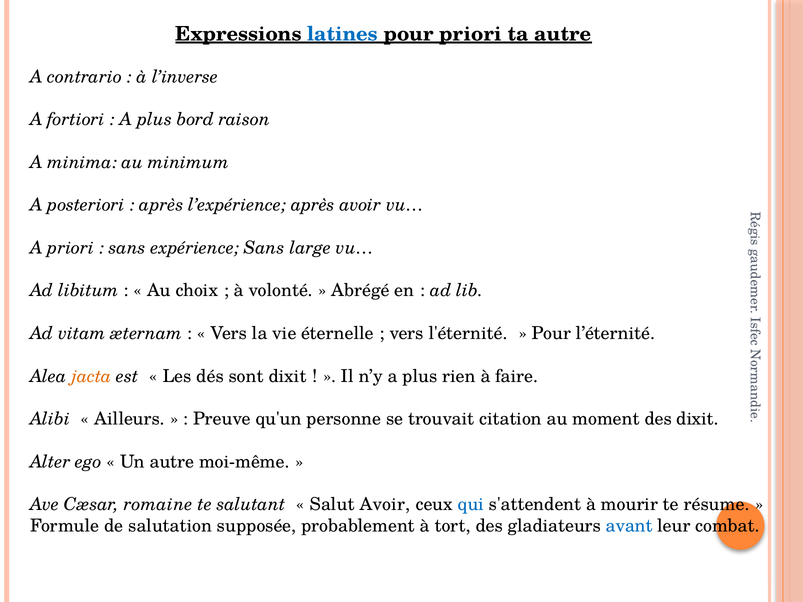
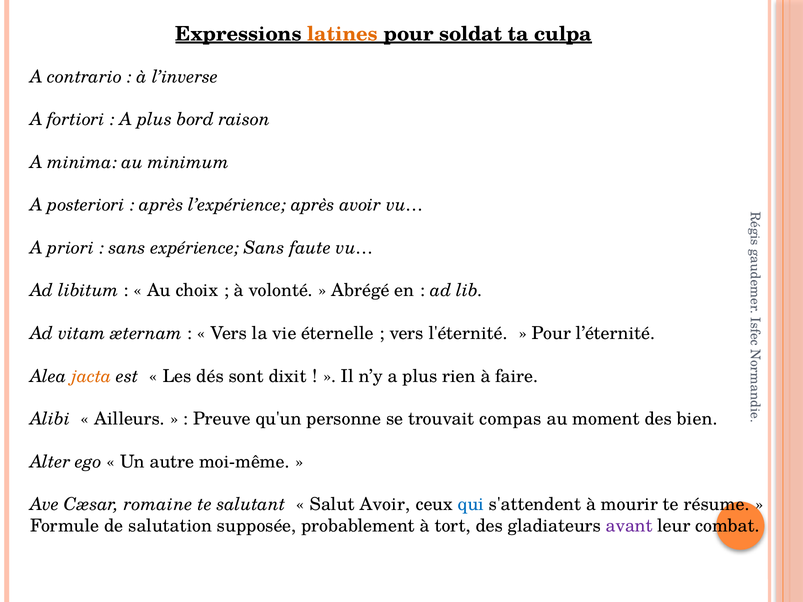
latines colour: blue -> orange (343, 34)
pour priori: priori -> soldat (471, 34)
ta autre: autre -> culpa (563, 34)
large: large -> faute (310, 248)
citation: citation -> compas (510, 419)
des dixit: dixit -> bien (697, 419)
avant colour: blue -> purple (629, 526)
